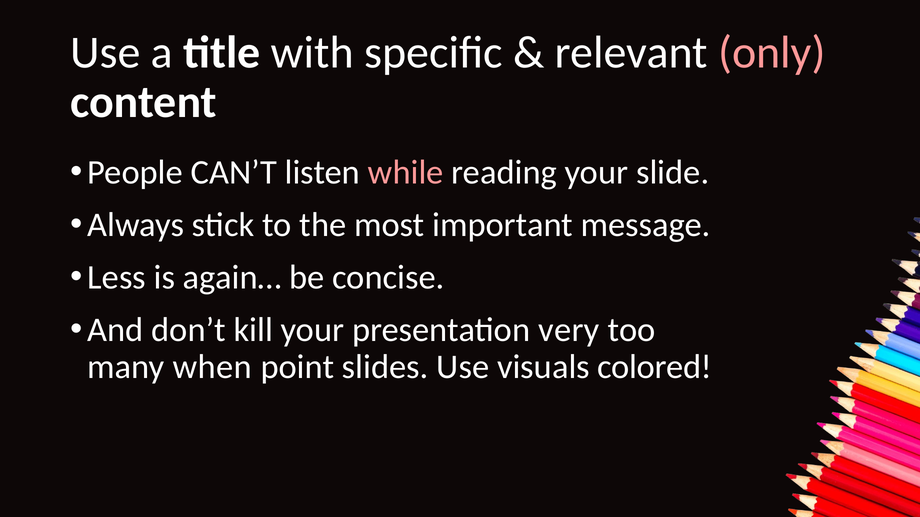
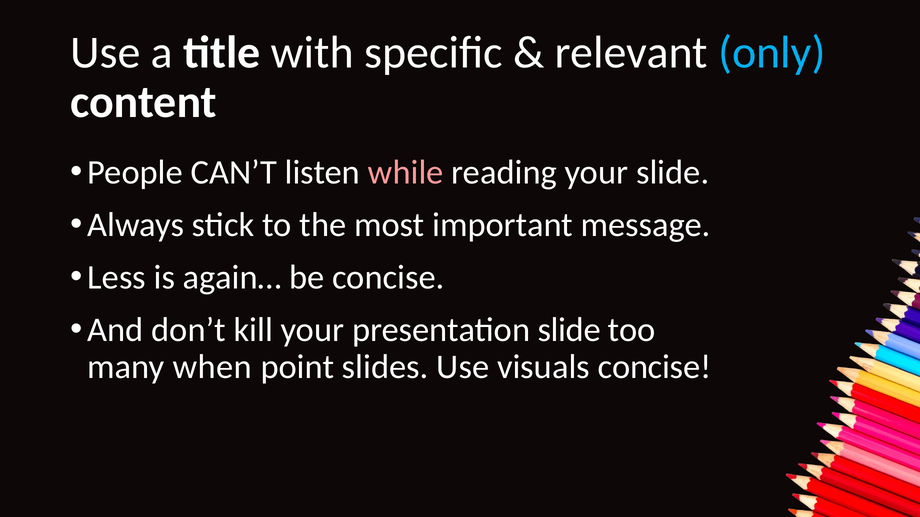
only colour: pink -> light blue (772, 52)
presentation very: very -> slide (569, 330)
visuals colored: colored -> concise (655, 367)
